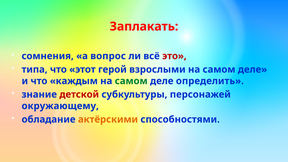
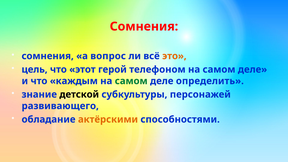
Заплакать: Заплакать -> Сомнения (144, 26)
это colour: red -> orange (174, 56)
типа: типа -> цель (35, 69)
взрослыми: взрослыми -> телефоном (157, 69)
детской colour: red -> black (79, 94)
окружающему: окружающему -> развивающего (60, 106)
